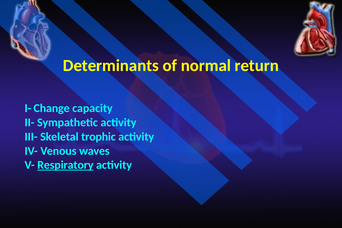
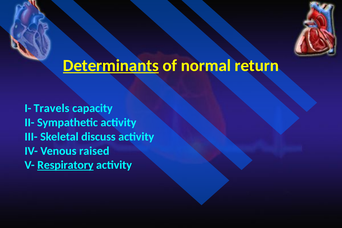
Determinants underline: none -> present (111, 66)
Change: Change -> Travels (52, 108)
trophic: trophic -> discuss (98, 137)
waves: waves -> raised (94, 151)
